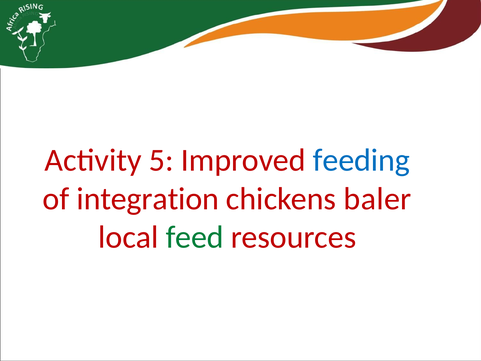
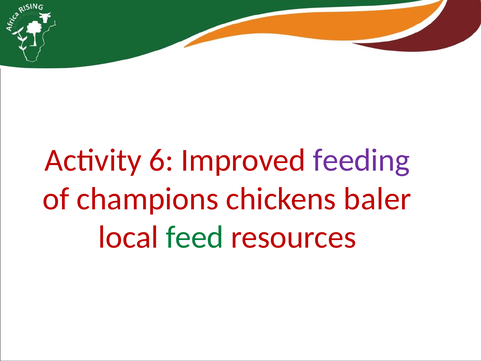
5: 5 -> 6 (161, 160)
feeding colour: blue -> purple (361, 160)
integration: integration -> champions (148, 199)
